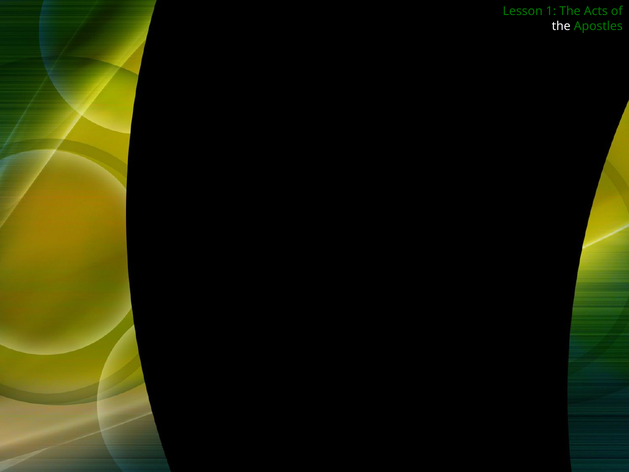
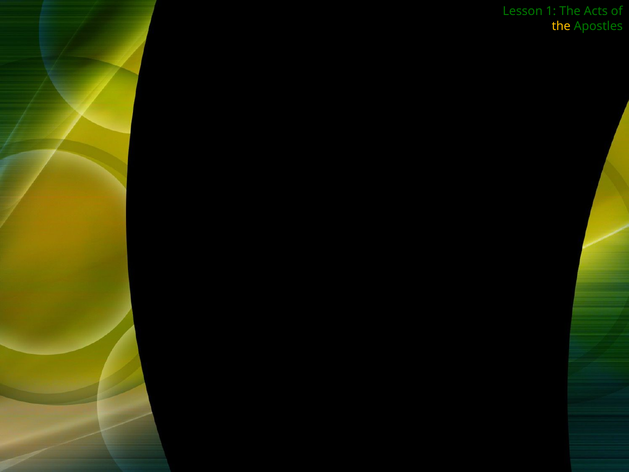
the colour: white -> yellow (561, 26)
